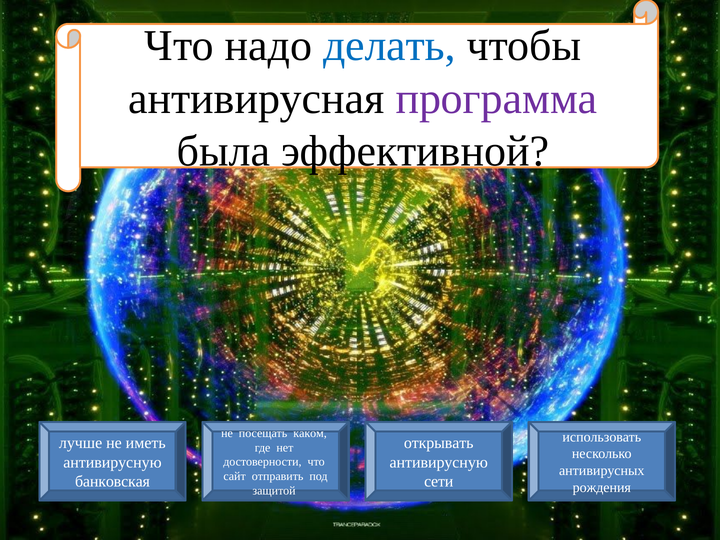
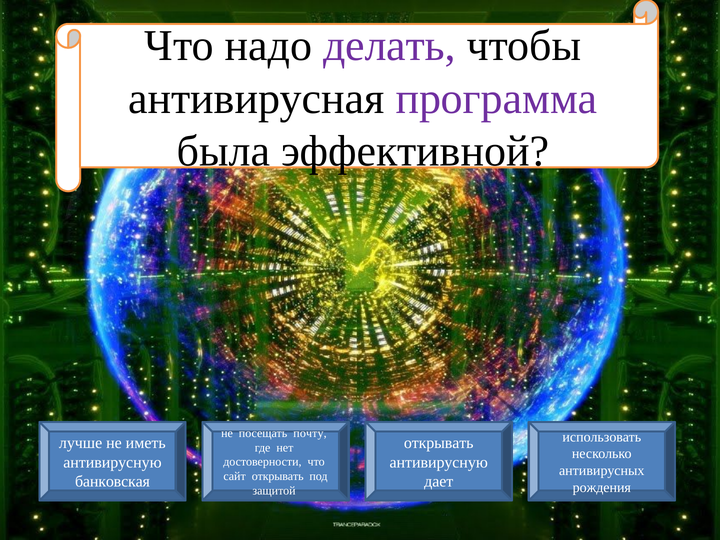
делать colour: blue -> purple (389, 46)
каком: каком -> почту (310, 433)
сайт отправить: отправить -> открывать (278, 476)
сети: сети -> дает (439, 482)
